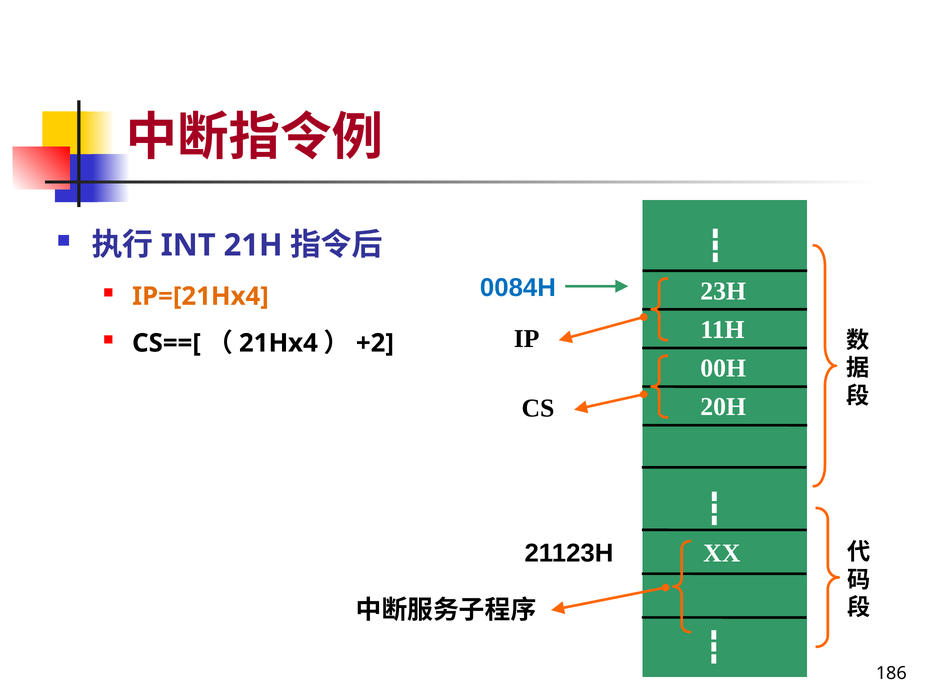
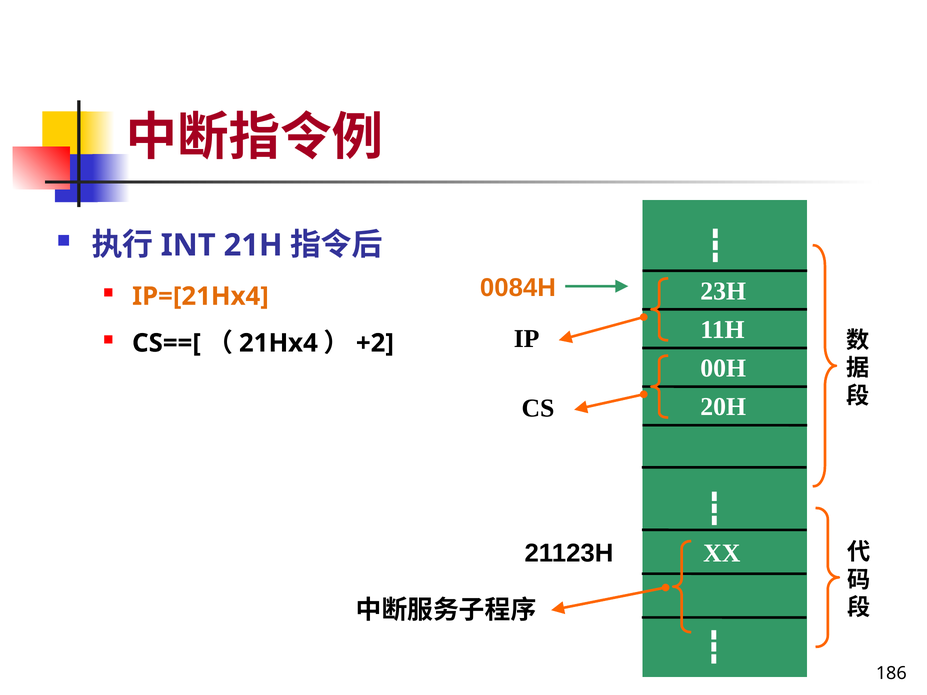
0084H colour: blue -> orange (518, 288)
